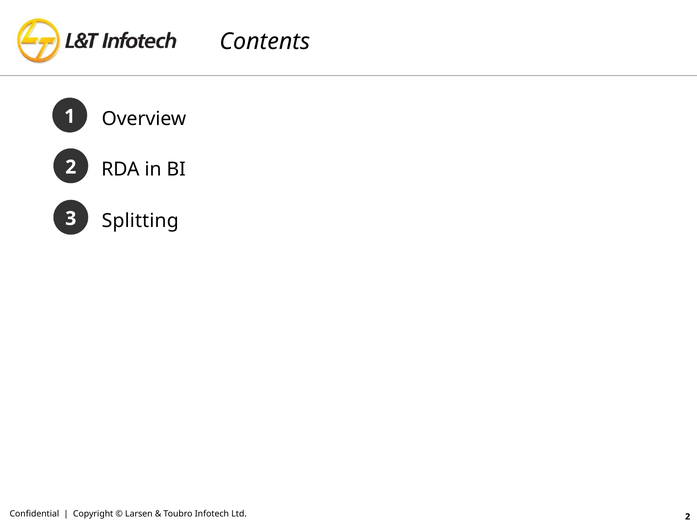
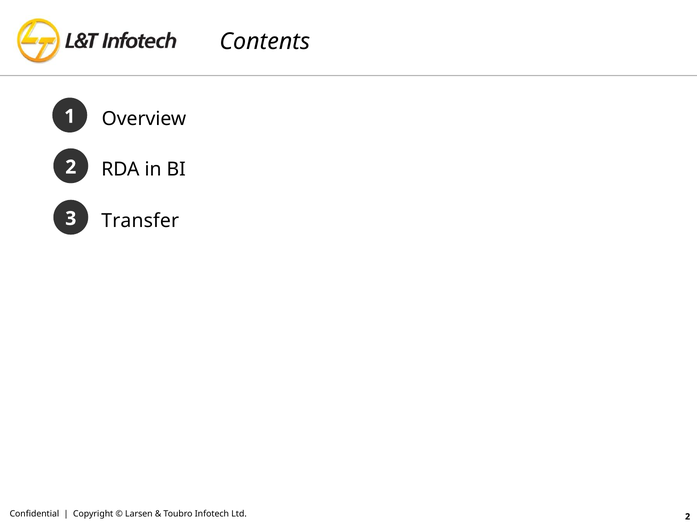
Splitting: Splitting -> Transfer (140, 221)
